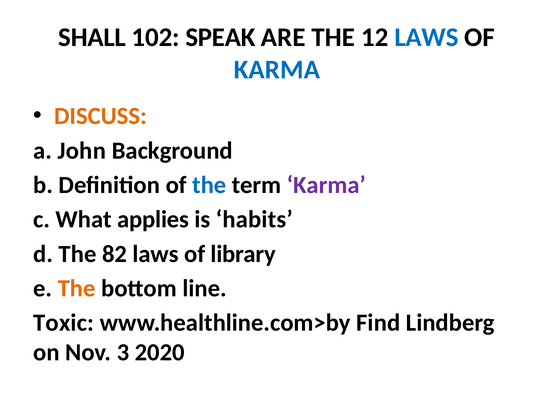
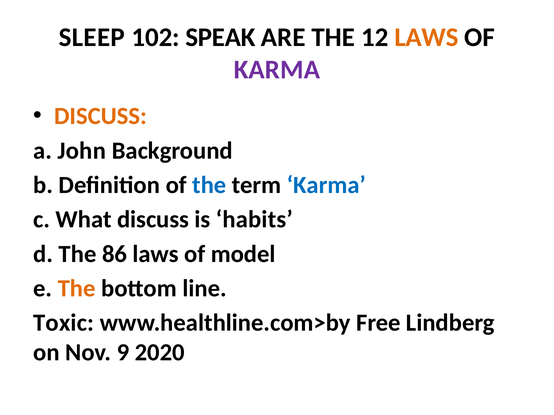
SHALL: SHALL -> SLEEP (92, 37)
LAWS colour: blue -> orange (426, 37)
KARMA colour: blue -> purple (277, 70)
Karma colour: purple -> blue (326, 185)
What applies: applies -> discuss (153, 220)
82: 82 -> 86 (114, 254)
library: library -> model (243, 254)
Find: Find -> Free (378, 323)
3: 3 -> 9 (123, 353)
